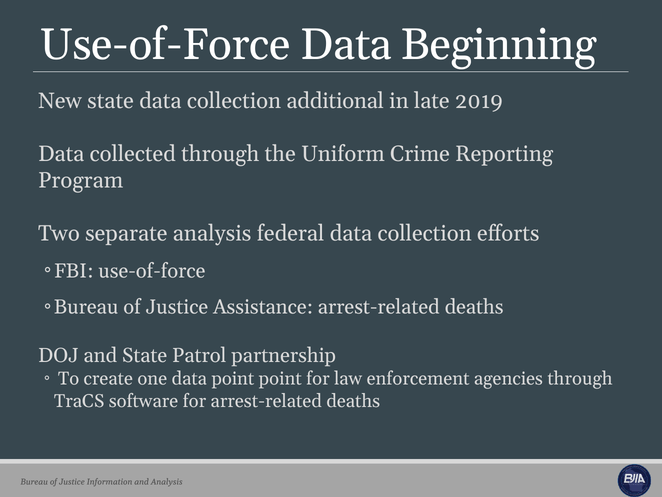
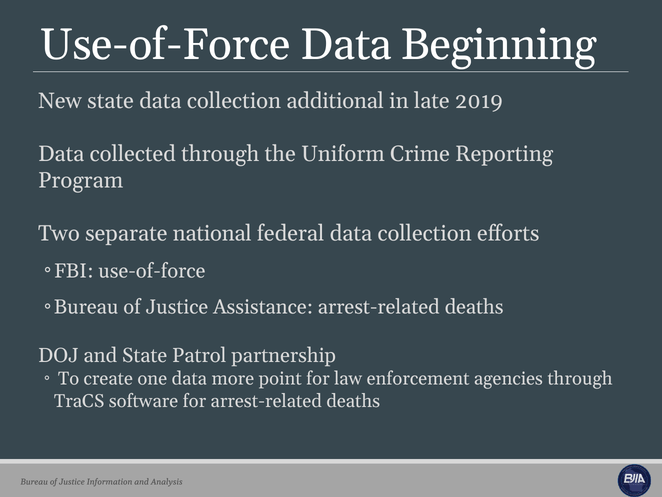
separate analysis: analysis -> national (212, 233)
data point: point -> more (233, 378)
